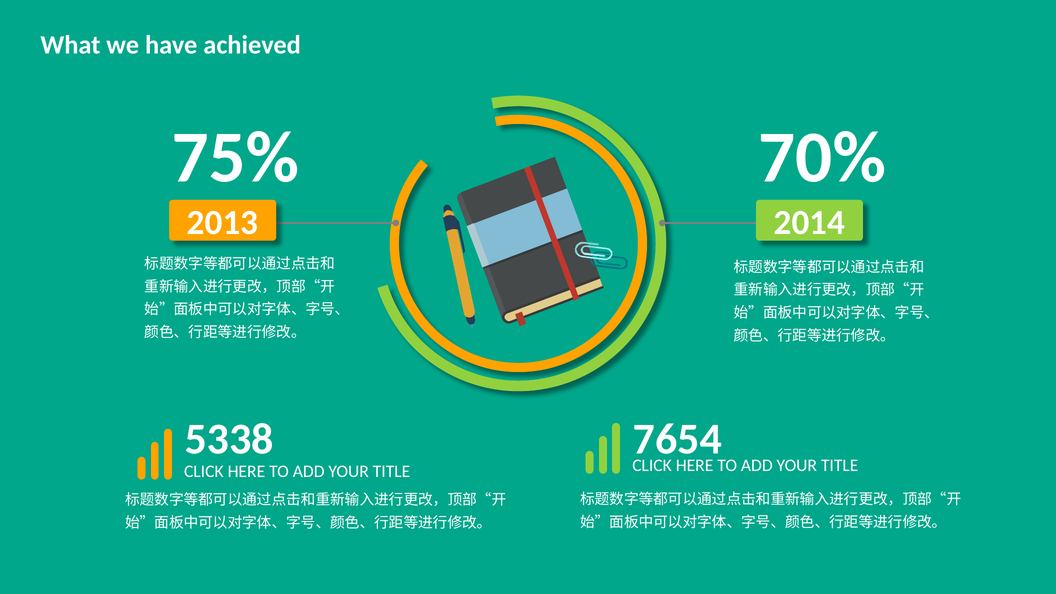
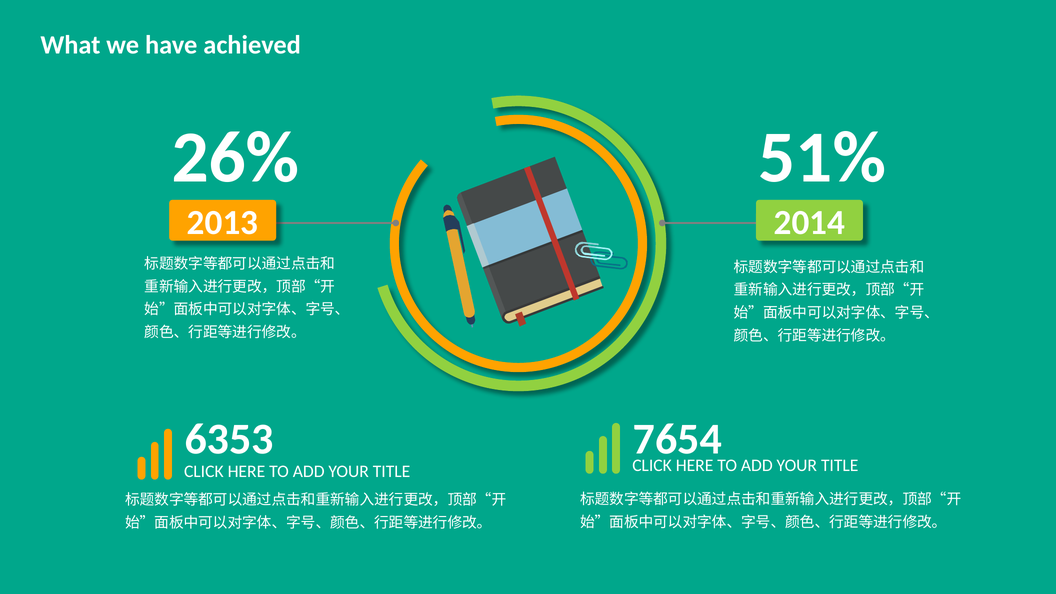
75%: 75% -> 26% (235, 157)
70%: 70% -> 51% (822, 157)
5338: 5338 -> 6353 (229, 439)
